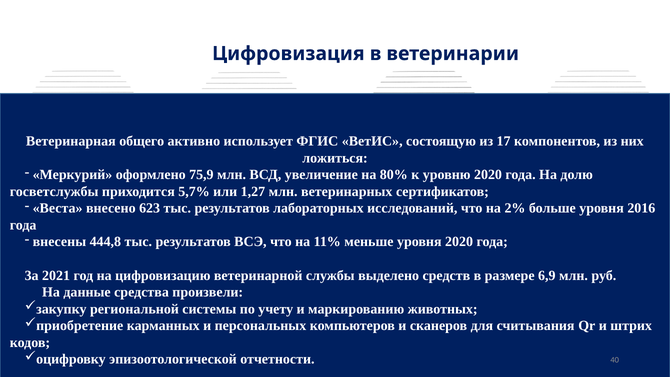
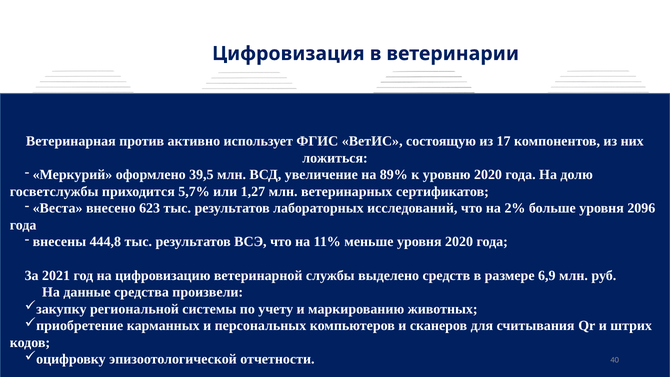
общего: общего -> против (142, 141)
75,9: 75,9 -> 39,5 (201, 175)
80%: 80% -> 89% (394, 175)
2016: 2016 -> 2096 (641, 208)
